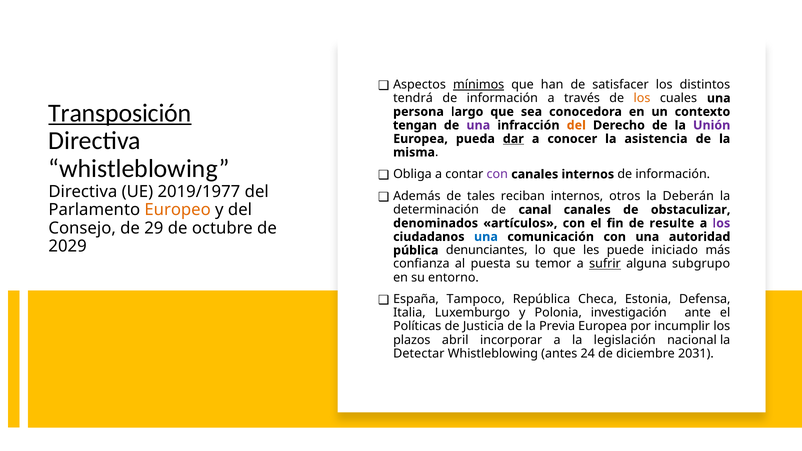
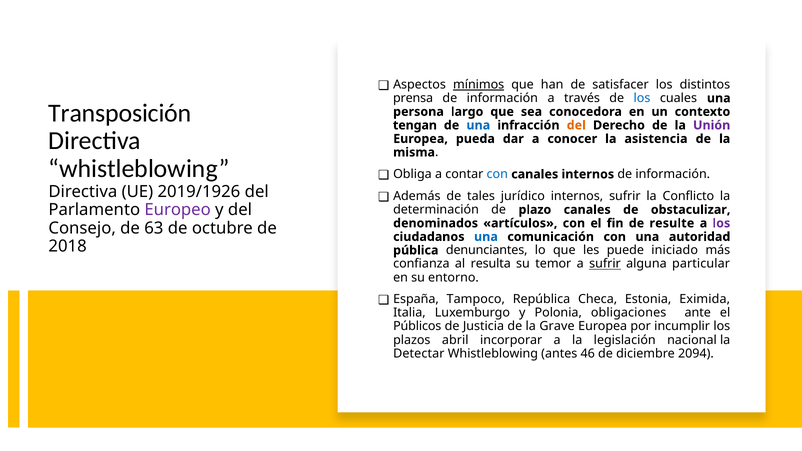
tendrá: tendrá -> prensa (413, 98)
los colour: orange -> blue (642, 98)
Transposición underline: present -> none (120, 113)
una colour: purple -> blue (478, 125)
dar underline: present -> none (513, 139)
con colour: purple -> blue (497, 174)
2019/1977: 2019/1977 -> 2019/1926 (199, 192)
reciban: reciban -> jurídico (523, 196)
internos otros: otros -> sufrir (625, 196)
Deberán: Deberán -> Conflicto (688, 196)
Europeo colour: orange -> purple (178, 210)
canal: canal -> plazo (535, 210)
29: 29 -> 63 (154, 228)
2029: 2029 -> 2018 (68, 246)
puesta: puesta -> resulta (491, 264)
subgrupo: subgrupo -> particular (701, 264)
Defensa: Defensa -> Eximida (705, 299)
investigación: investigación -> obligaciones (629, 313)
Políticas: Políticas -> Públicos (417, 326)
Previa: Previa -> Grave (557, 326)
24: 24 -> 46 (588, 354)
2031: 2031 -> 2094 (696, 354)
